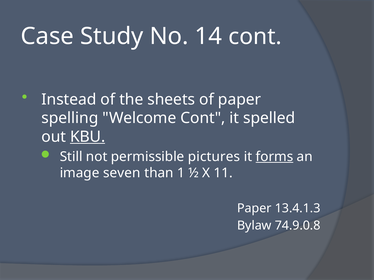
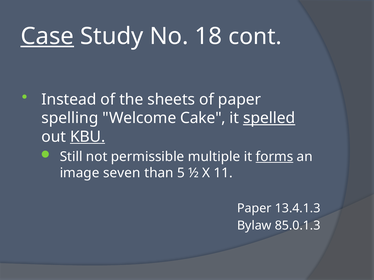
Case underline: none -> present (47, 36)
14: 14 -> 18 (208, 36)
Welcome Cont: Cont -> Cake (203, 118)
spelled underline: none -> present (269, 118)
pictures: pictures -> multiple (214, 157)
1: 1 -> 5 (181, 173)
74.9.0.8: 74.9.0.8 -> 85.0.1.3 (298, 226)
